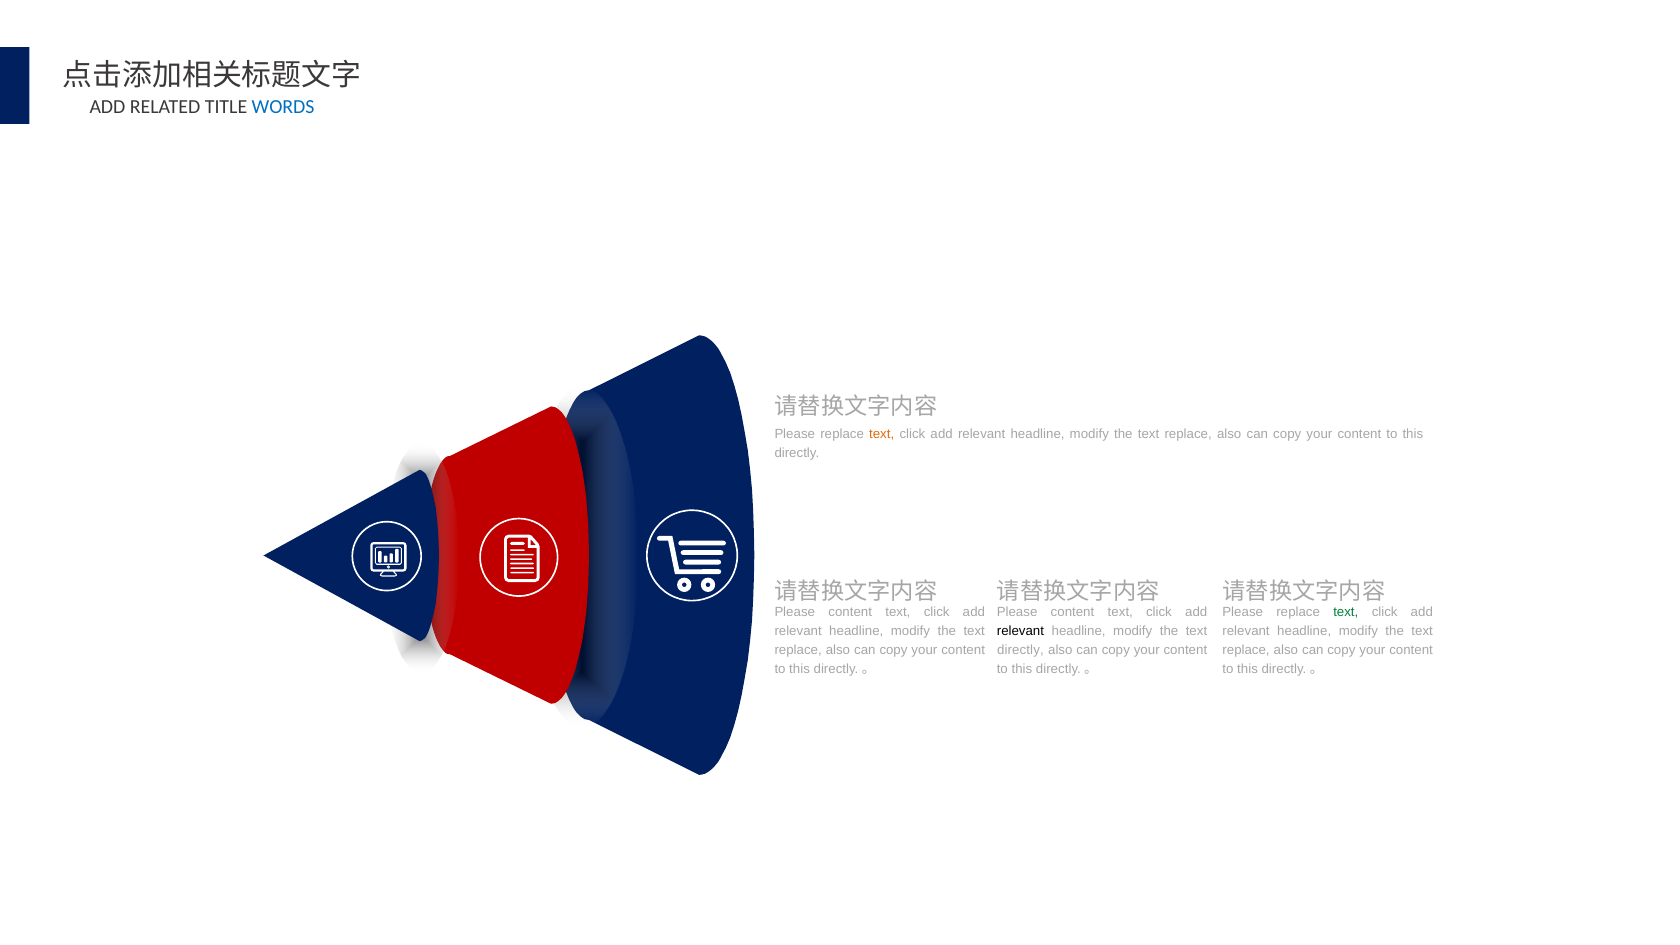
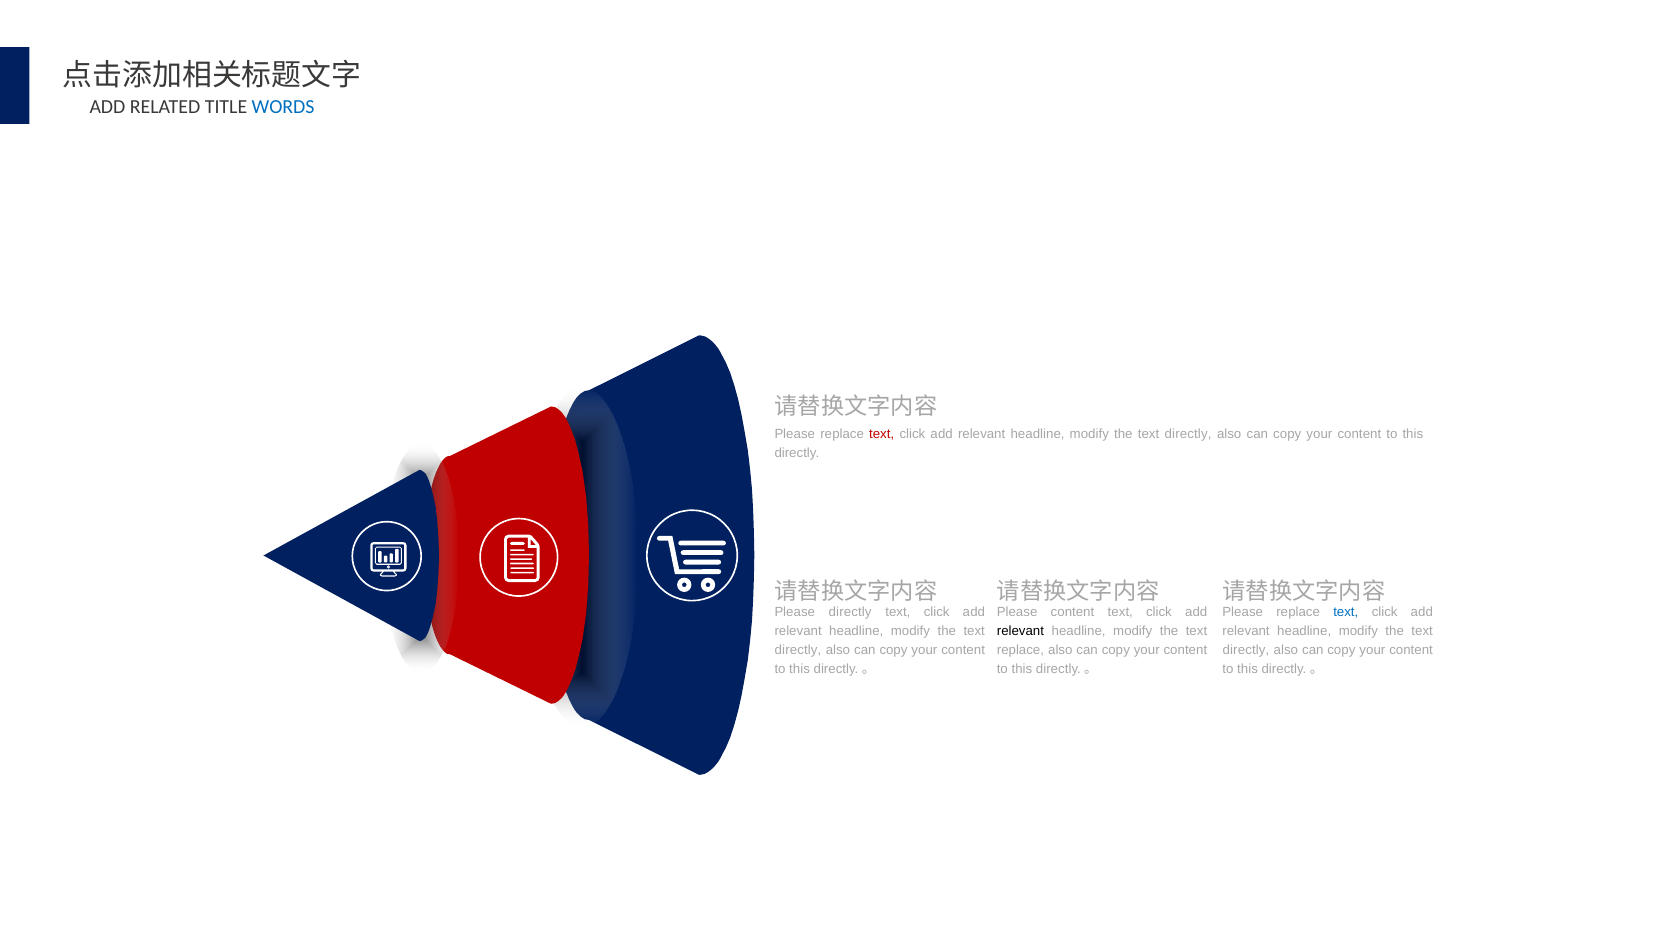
text colour: orange -> red (882, 434)
replace: replace -> directly (1188, 434)
content: content -> directly (850, 612)
text colour: green -> blue (1346, 612)
replace: replace -> directly (798, 650)
directly: directly -> replace (1020, 650)
replace: replace -> directly (1246, 650)
